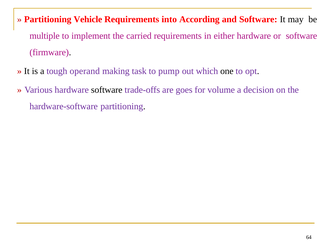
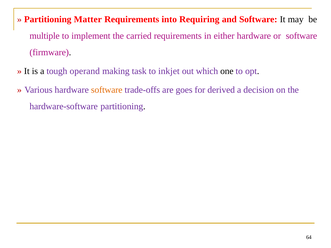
Vehicle: Vehicle -> Matter (88, 19)
According: According -> Requiring (199, 19)
pump: pump -> inkjet (169, 71)
software colour: black -> orange (107, 90)
volume: volume -> derived (221, 90)
